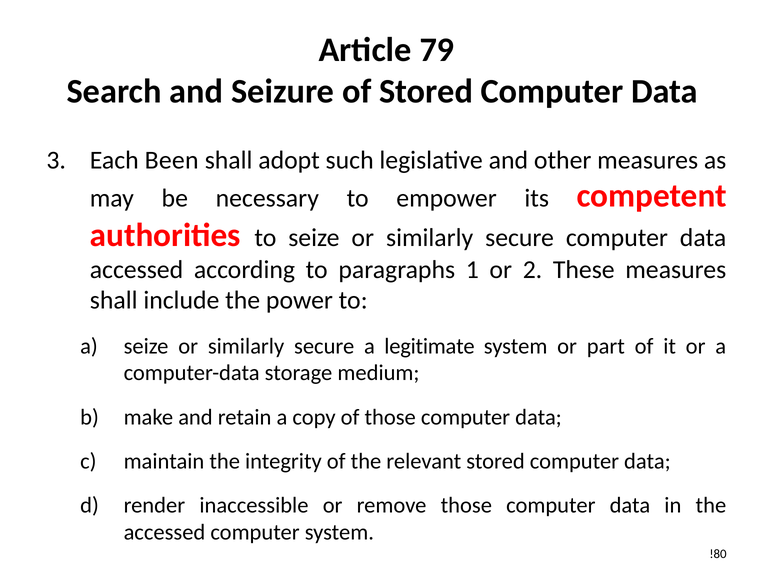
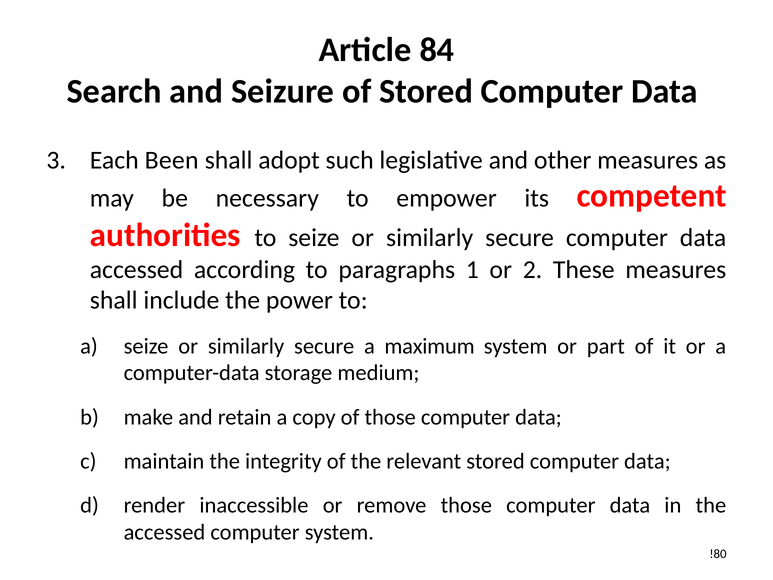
79: 79 -> 84 (437, 50)
legitimate: legitimate -> maximum (430, 346)
